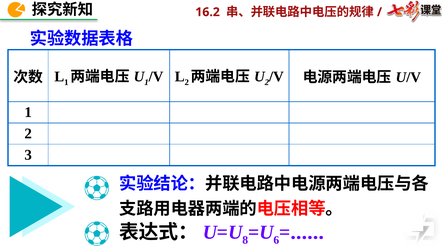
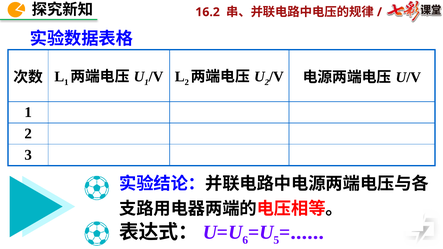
8: 8 -> 6 (245, 240)
6: 6 -> 5 (276, 240)
